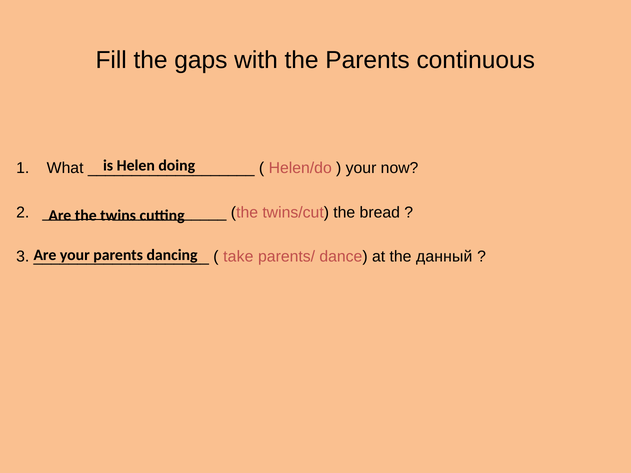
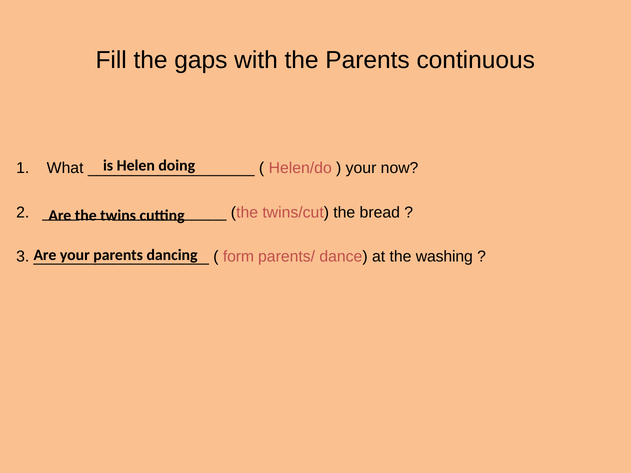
take: take -> form (239, 257)
данный: данный -> washing (444, 257)
